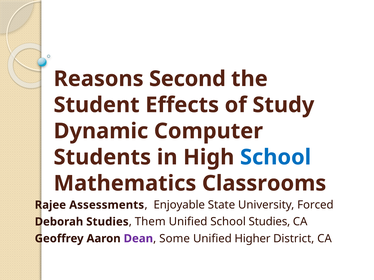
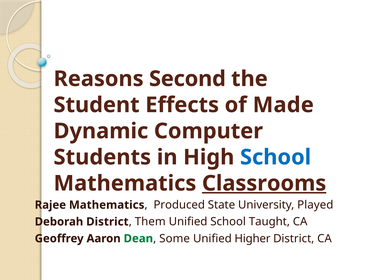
Study: Study -> Made (283, 105)
Classrooms underline: none -> present (264, 184)
Rajee Assessments: Assessments -> Mathematics (107, 205)
Enjoyable: Enjoyable -> Produced (179, 205)
Forced: Forced -> Played (315, 205)
Deborah Studies: Studies -> District (107, 222)
School Studies: Studies -> Taught (269, 222)
Dean colour: purple -> green (138, 239)
